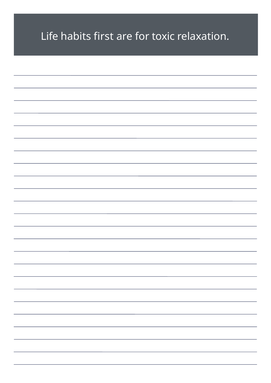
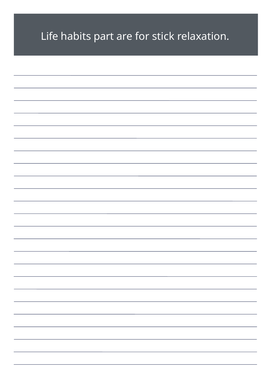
first: first -> part (104, 36)
toxic: toxic -> stick (163, 36)
